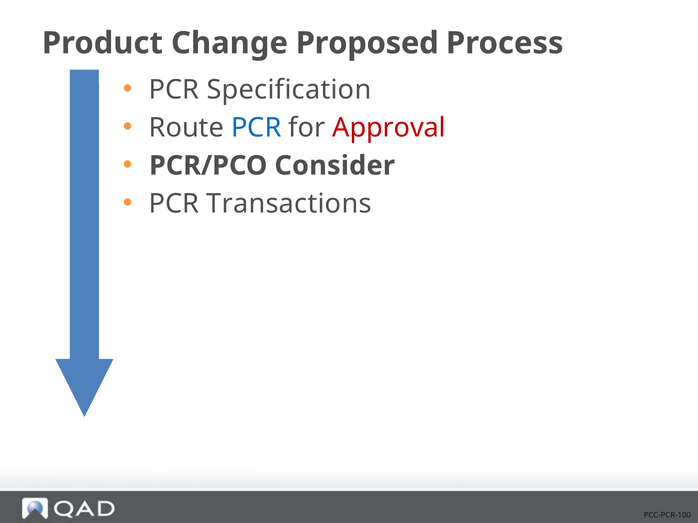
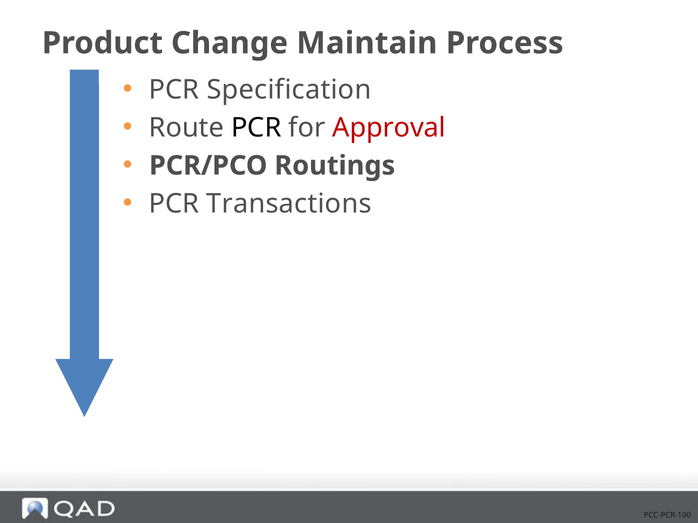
Proposed: Proposed -> Maintain (367, 43)
PCR colour: blue -> black (256, 128)
Consider: Consider -> Routings (335, 166)
